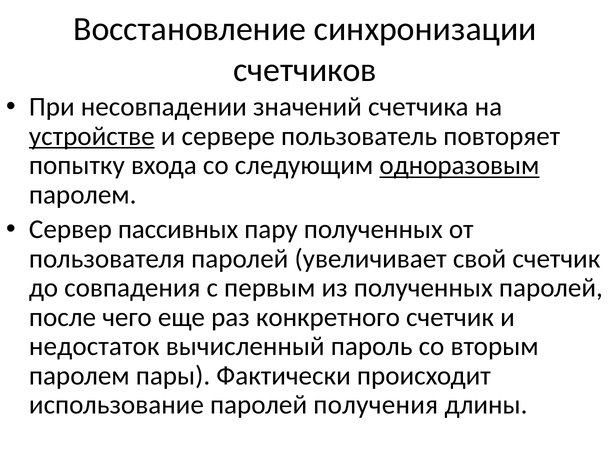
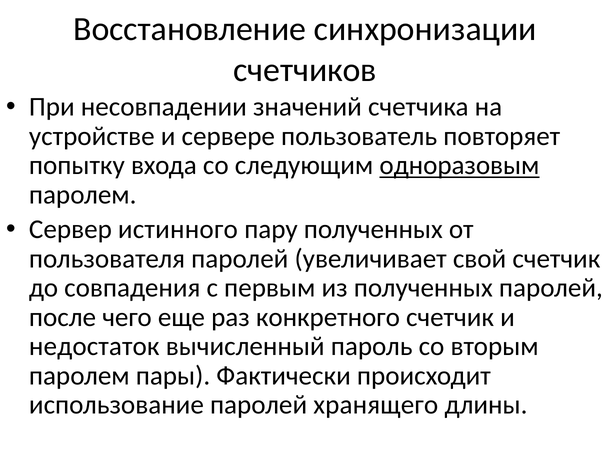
устройстве underline: present -> none (92, 136)
пассивных: пассивных -> истинного (178, 230)
получения: получения -> хранящего (376, 405)
